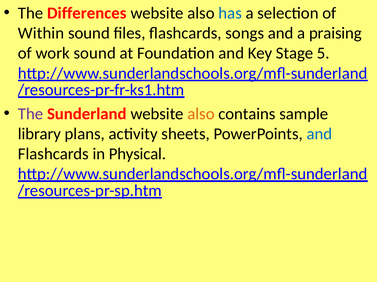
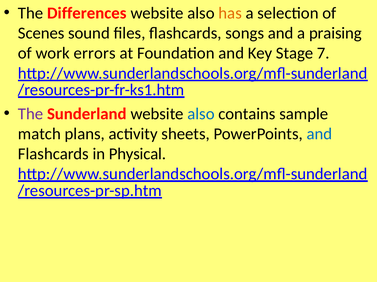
has colour: blue -> orange (230, 13)
Within: Within -> Scenes (41, 33)
work sound: sound -> errors (95, 53)
5: 5 -> 7 (323, 53)
also colour: orange -> blue (201, 114)
library: library -> match (39, 134)
